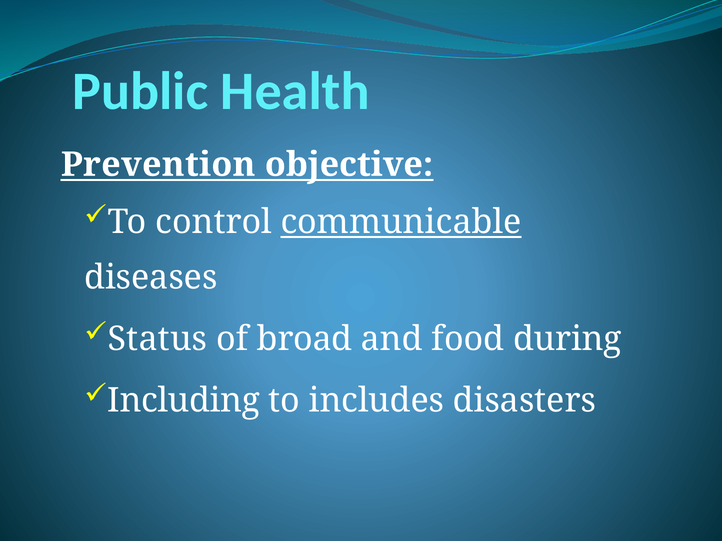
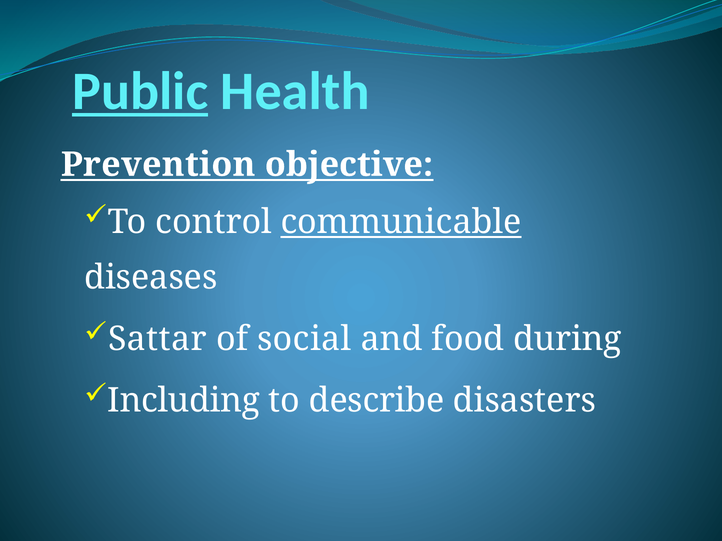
Public underline: none -> present (140, 92)
Status: Status -> Sattar (157, 339)
broad: broad -> social (304, 339)
includes: includes -> describe (377, 401)
